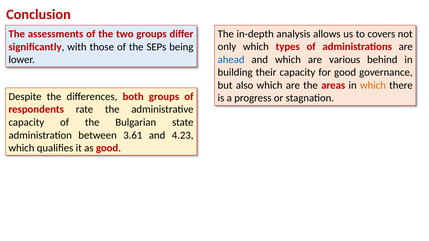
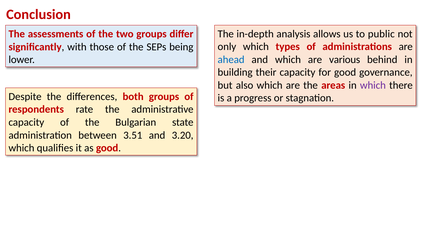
covers: covers -> public (381, 34)
which colour: orange -> purple (373, 85)
3.61: 3.61 -> 3.51 (133, 135)
4.23: 4.23 -> 3.20 (183, 135)
